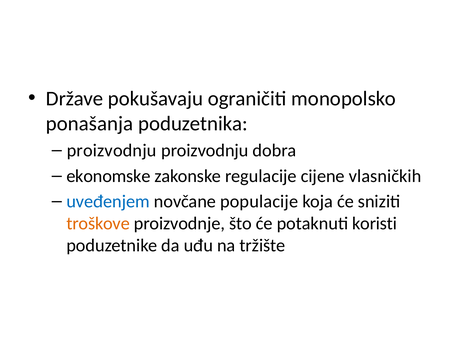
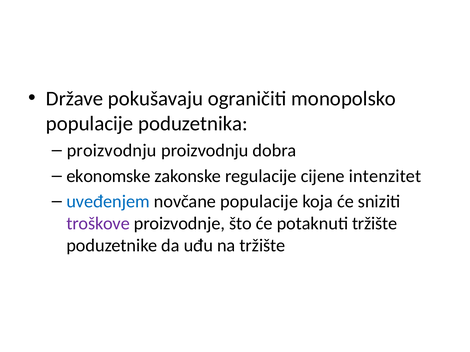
ponašanja: ponašanja -> populacije (90, 124)
vlasničkih: vlasničkih -> intenzitet (385, 176)
troškove colour: orange -> purple (98, 224)
potaknuti koristi: koristi -> tržište (375, 224)
